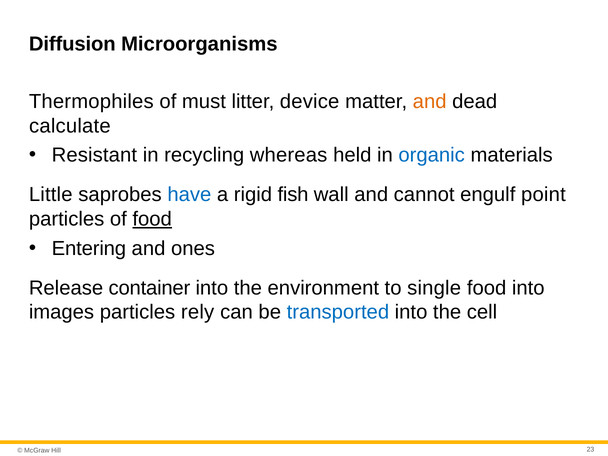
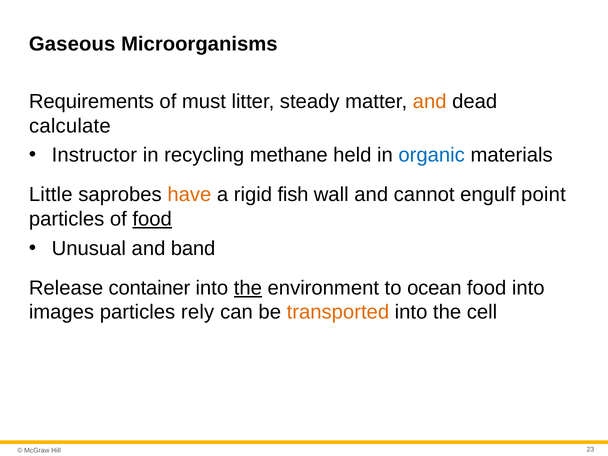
Diffusion: Diffusion -> Gaseous (72, 44)
Thermophiles: Thermophiles -> Requirements (91, 102)
device: device -> steady (310, 102)
Resistant: Resistant -> Instructor (94, 155)
whereas: whereas -> methane (289, 155)
have colour: blue -> orange (189, 195)
Entering: Entering -> Unusual (89, 248)
ones: ones -> band (193, 248)
the underline: none -> present (248, 288)
single: single -> ocean (434, 288)
transported colour: blue -> orange (338, 312)
